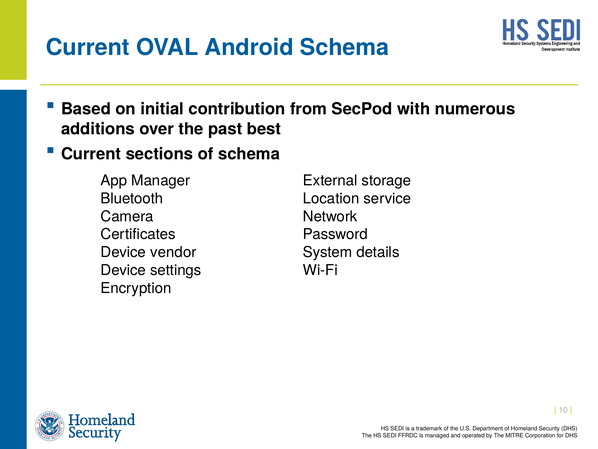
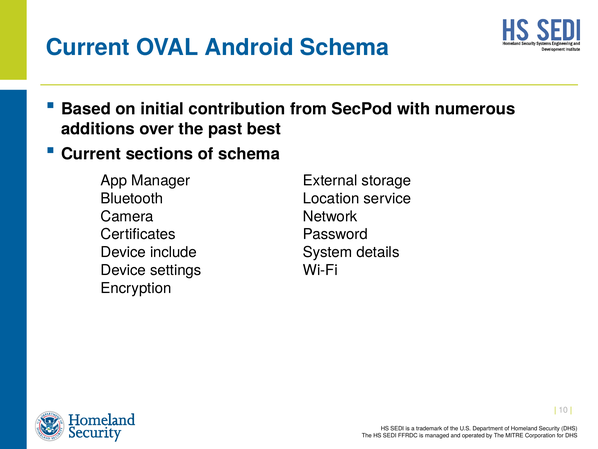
vendor: vendor -> include (173, 252)
